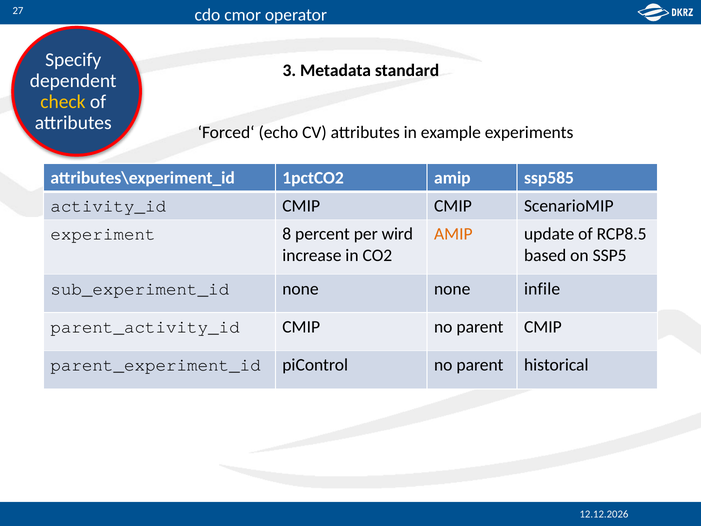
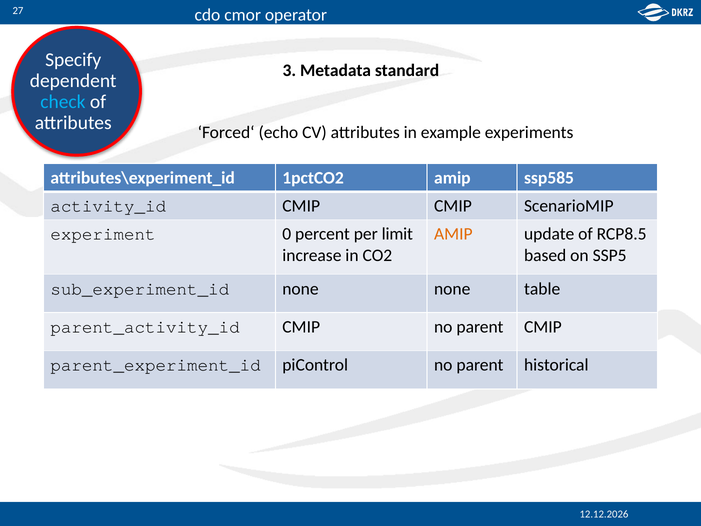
check colour: yellow -> light blue (63, 102)
8: 8 -> 0 (287, 234)
wird: wird -> limit (397, 234)
infile: infile -> table (542, 289)
